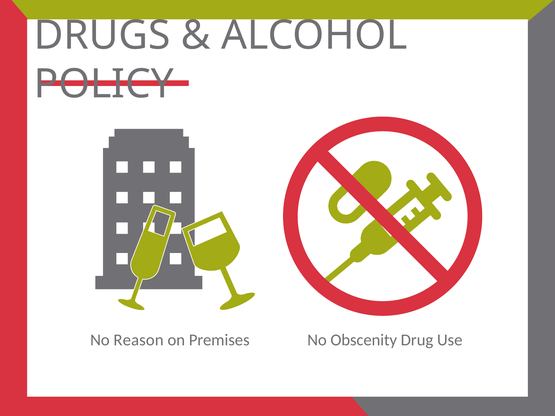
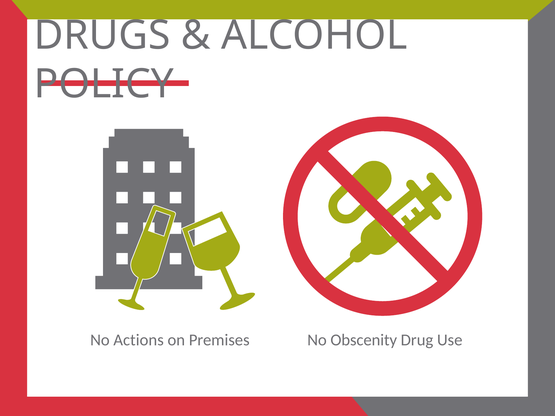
Reason: Reason -> Actions (139, 340)
